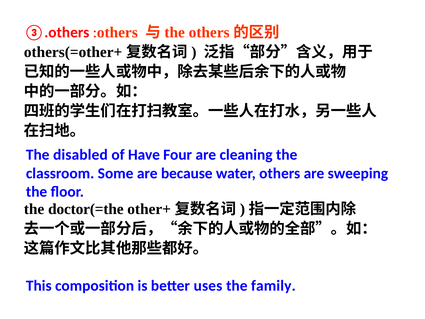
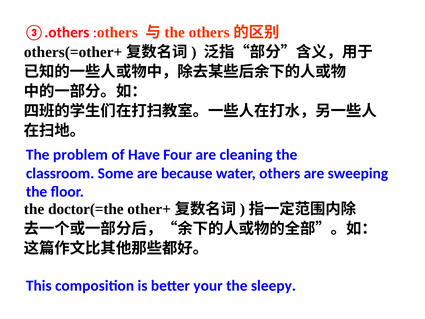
disabled: disabled -> problem (80, 155)
uses: uses -> your (208, 286)
family: family -> sleepy (273, 286)
